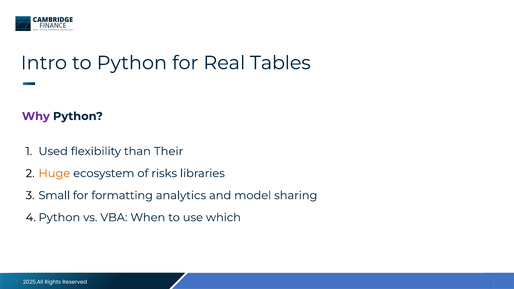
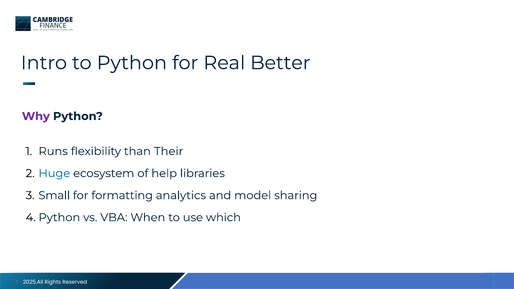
Tables: Tables -> Better (280, 63)
Used: Used -> Runs (53, 151)
Huge colour: orange -> blue (54, 173)
risks: risks -> help (164, 173)
